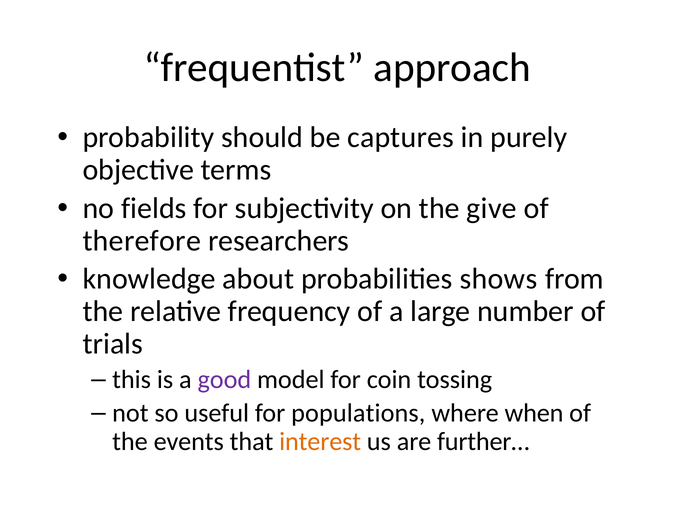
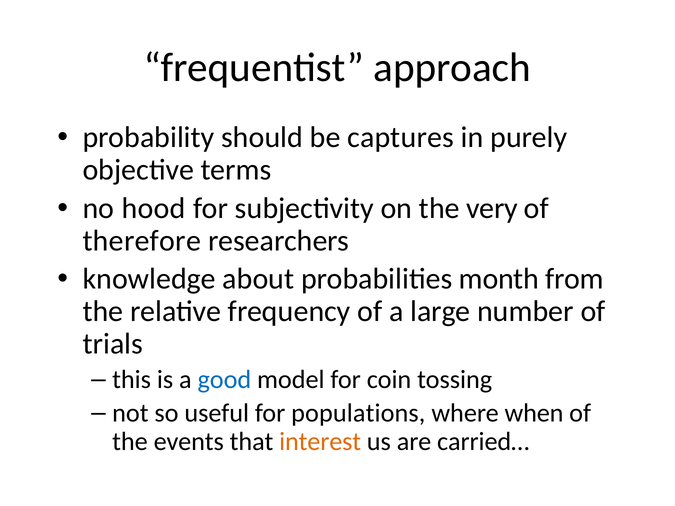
fields: fields -> hood (154, 208)
give: give -> very (492, 208)
shows: shows -> month (499, 279)
good colour: purple -> blue (224, 380)
further…: further… -> carried… (483, 442)
